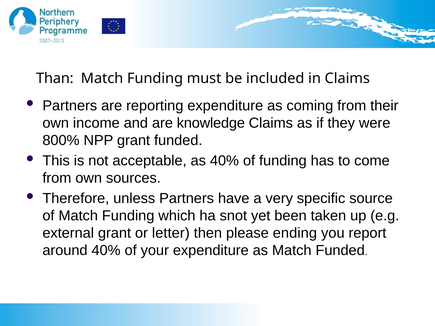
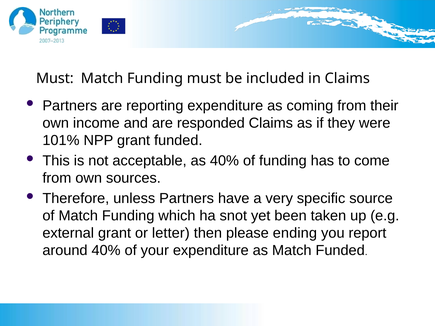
Than: Than -> Must (55, 78)
knowledge: knowledge -> responded (211, 123)
800%: 800% -> 101% (61, 140)
